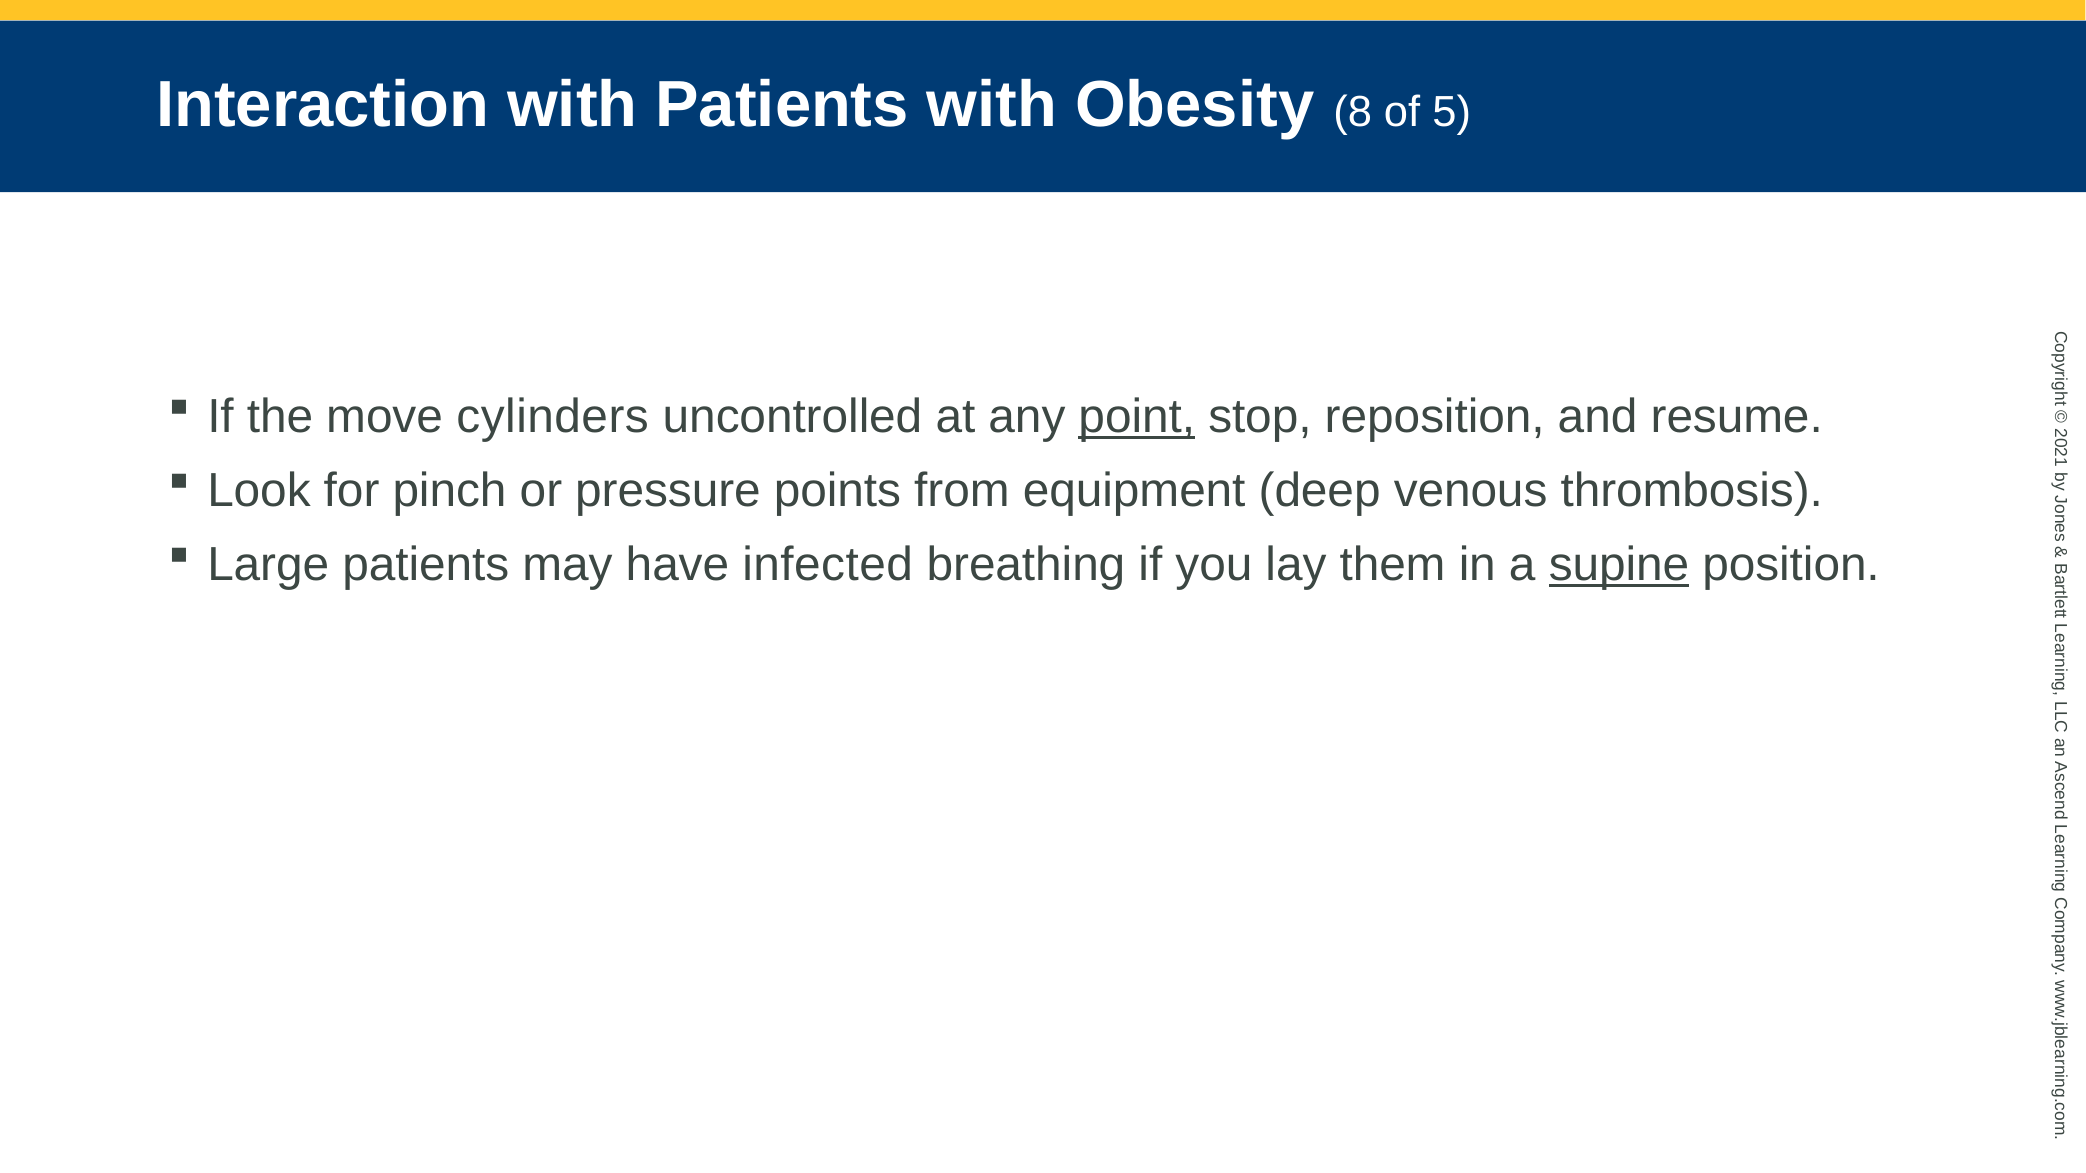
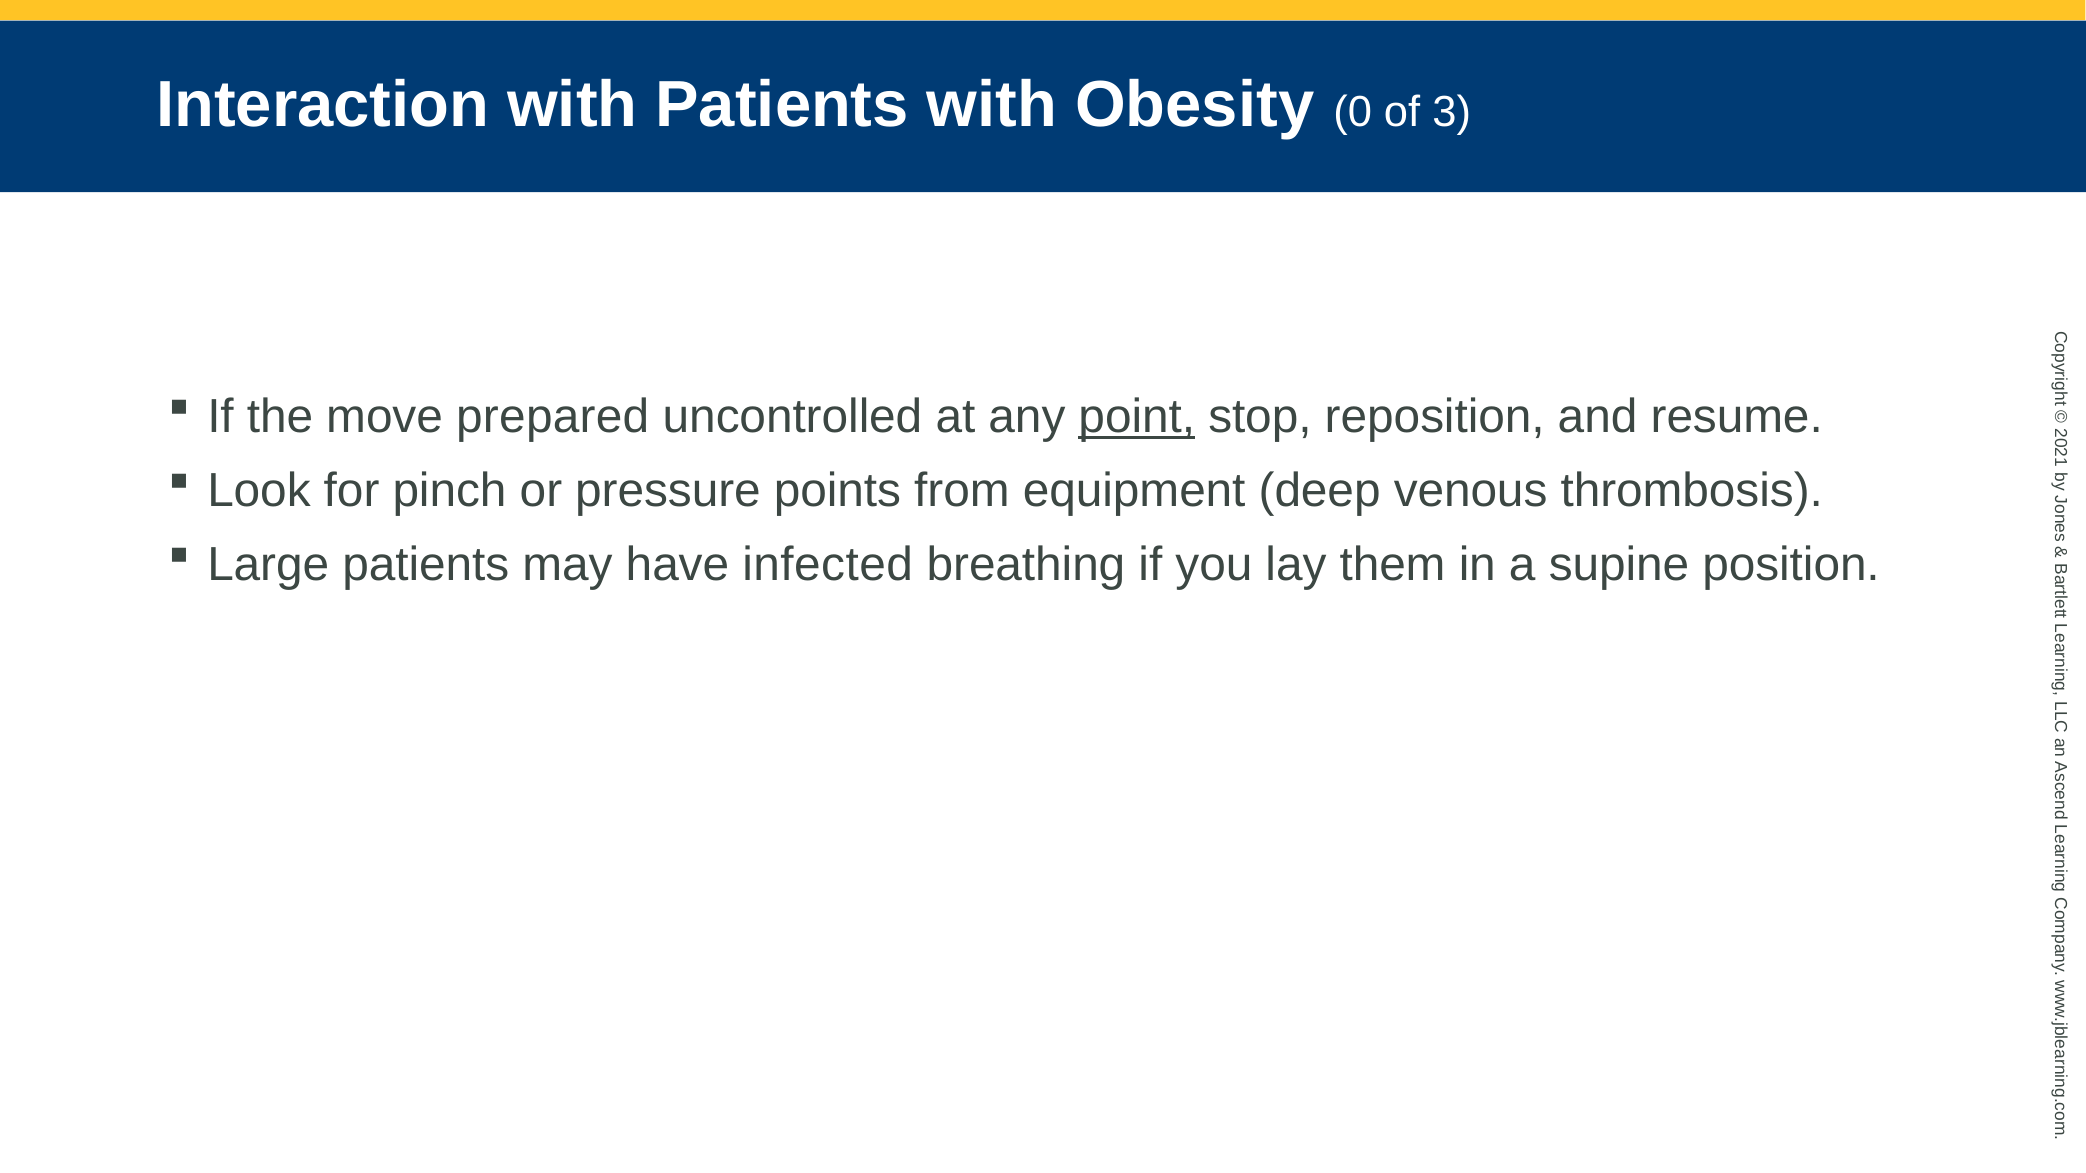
Obesity 8: 8 -> 0 (1353, 112)
5: 5 -> 3 (1452, 112)
cylinders: cylinders -> prepared (553, 417)
supine underline: present -> none (1619, 565)
